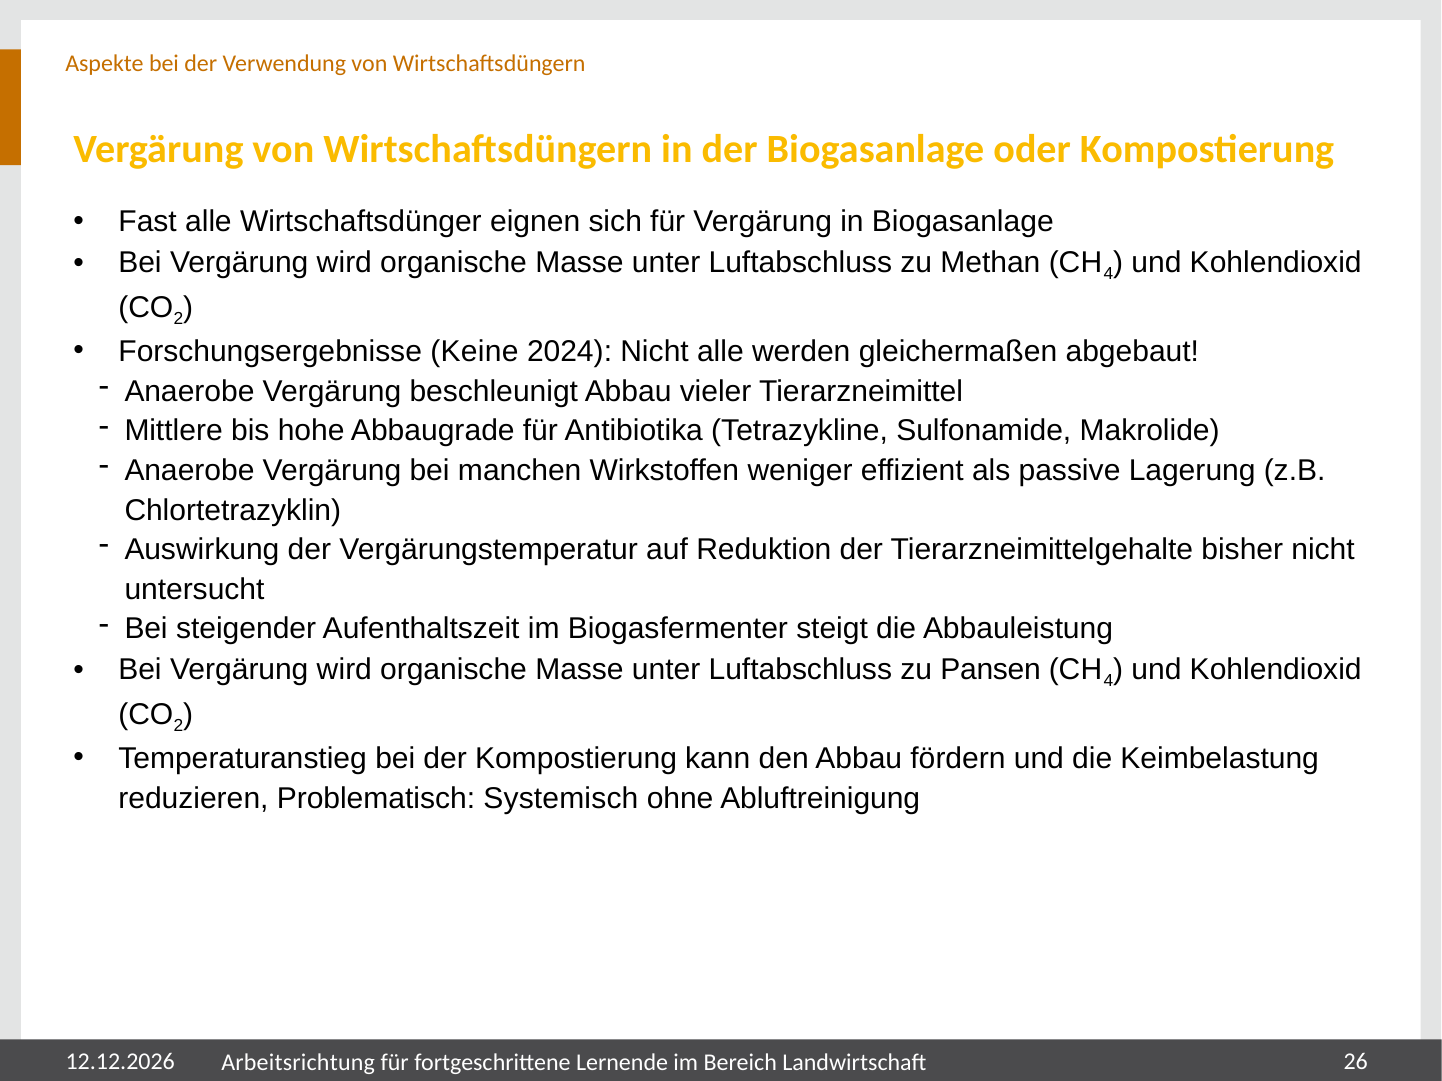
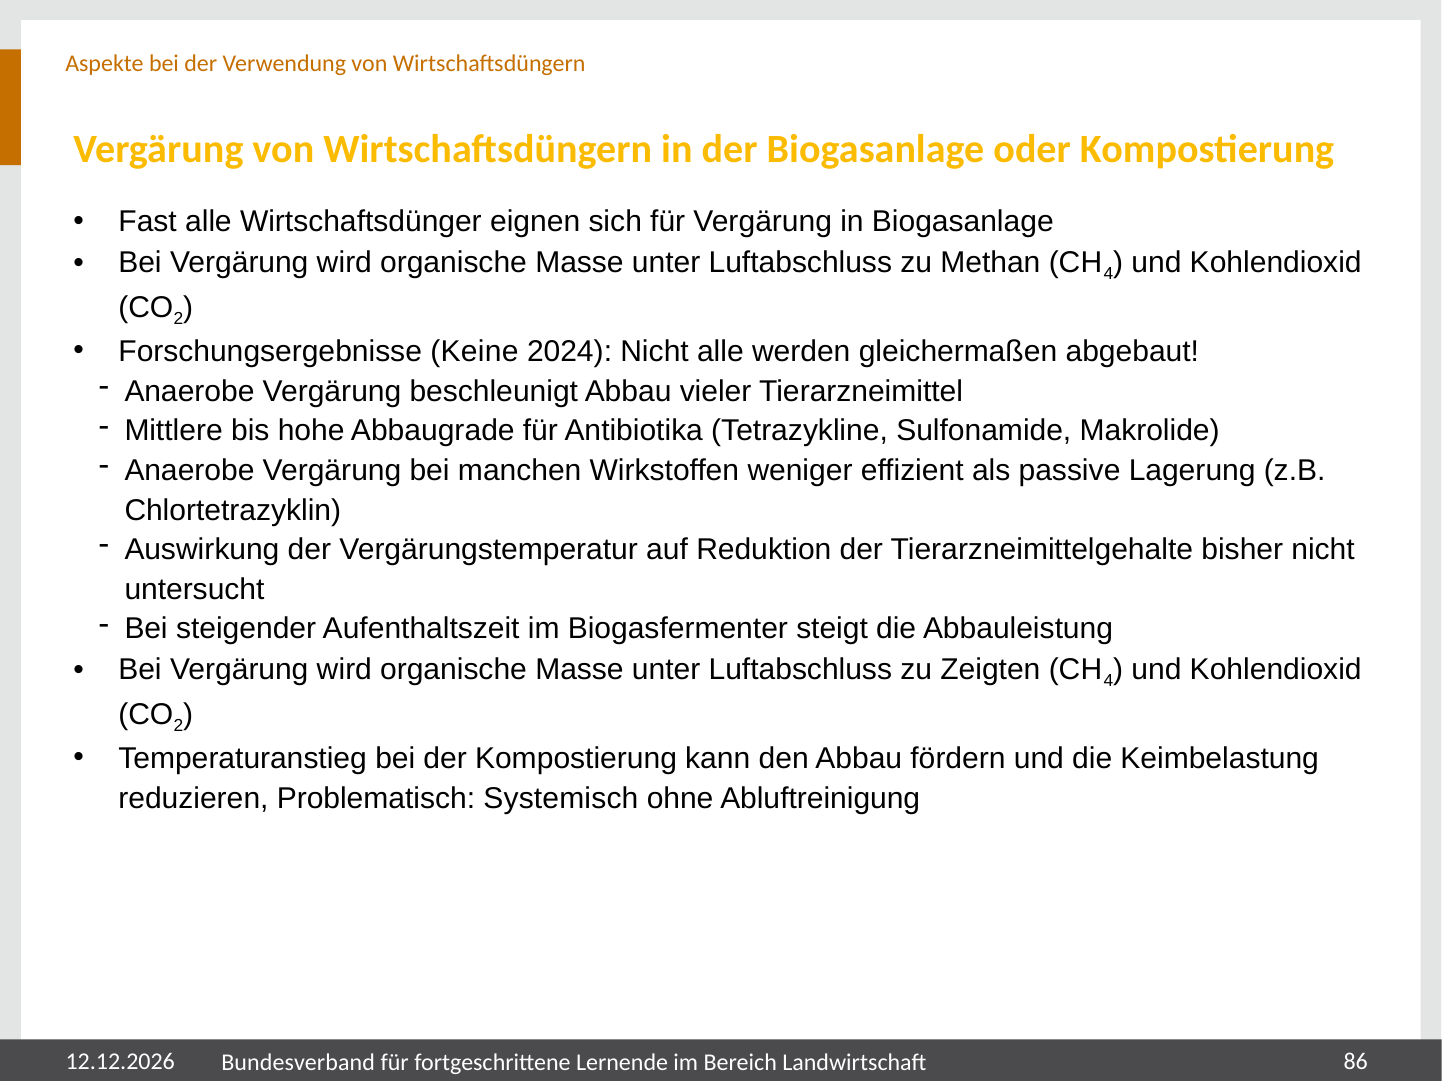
Pansen: Pansen -> Zeigten (990, 669)
Arbeitsrichtung: Arbeitsrichtung -> Bundesverband (298, 1063)
26: 26 -> 86 (1356, 1062)
